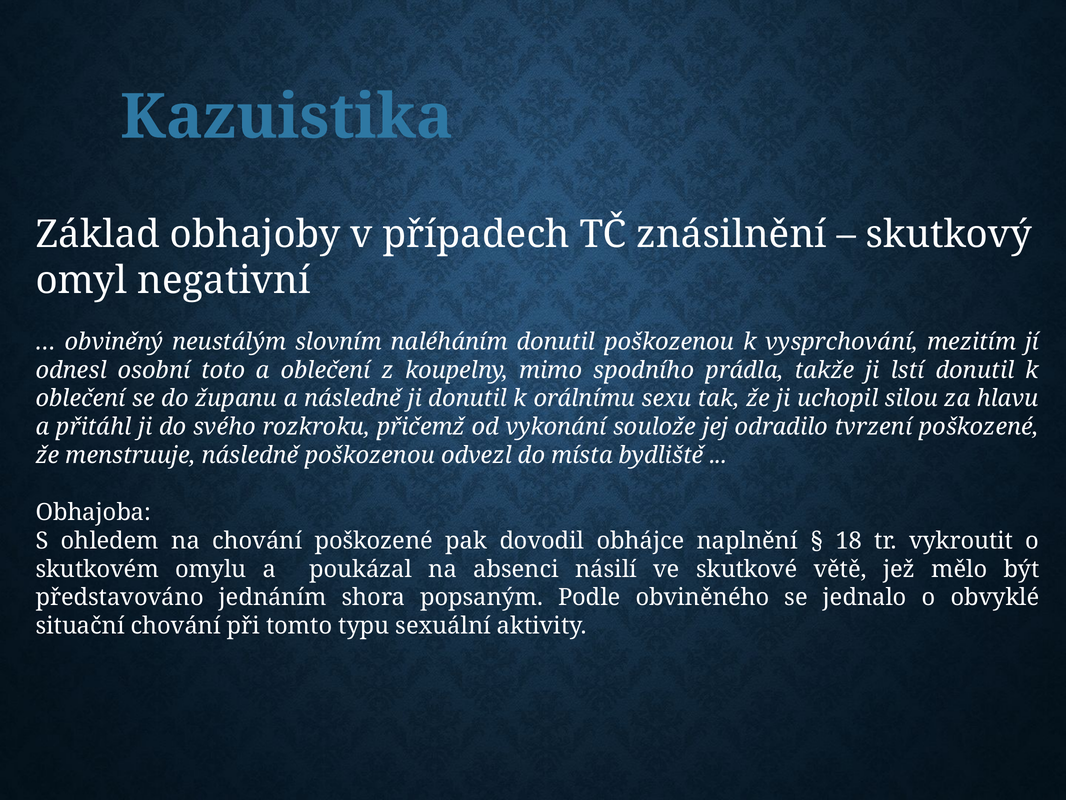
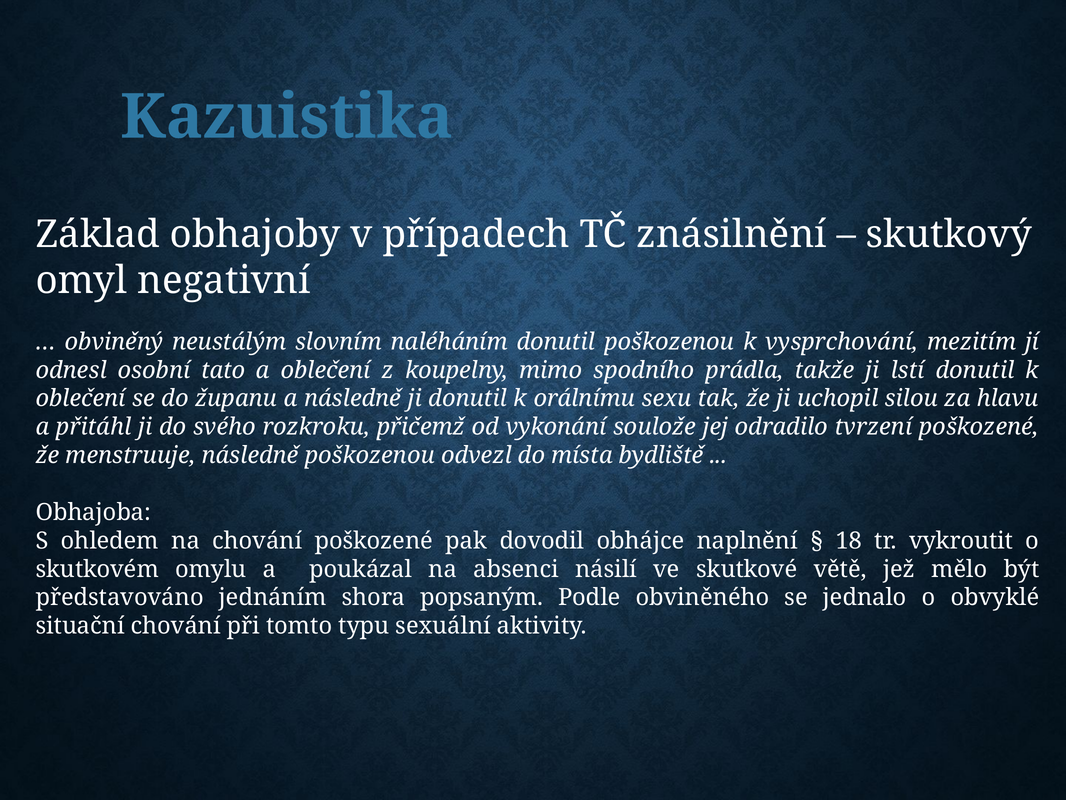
toto: toto -> tato (223, 370)
